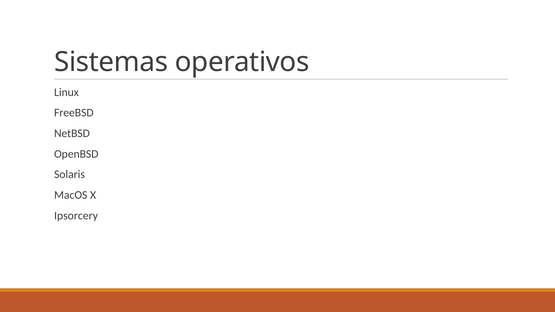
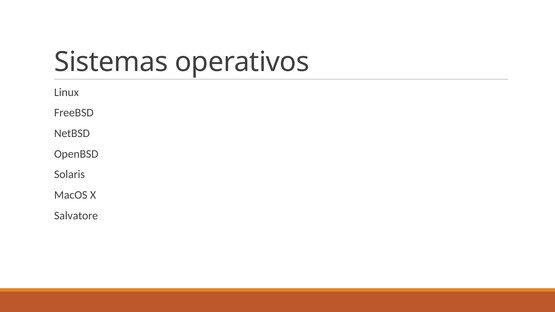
Ipsorcery: Ipsorcery -> Salvatore (76, 216)
